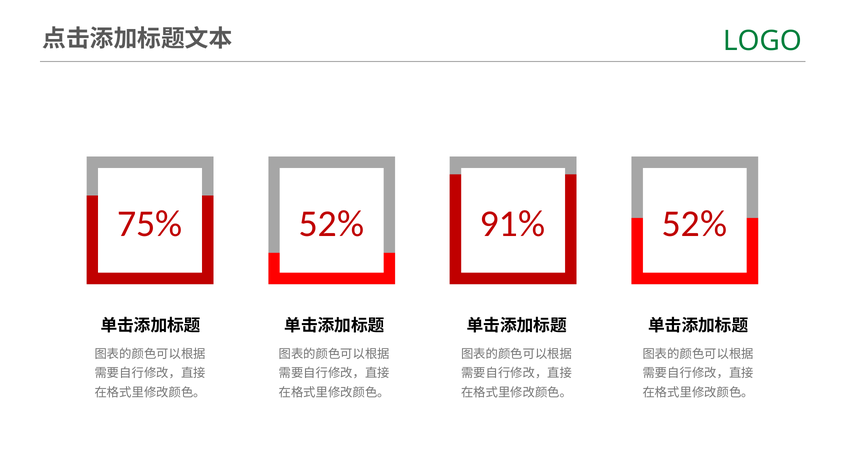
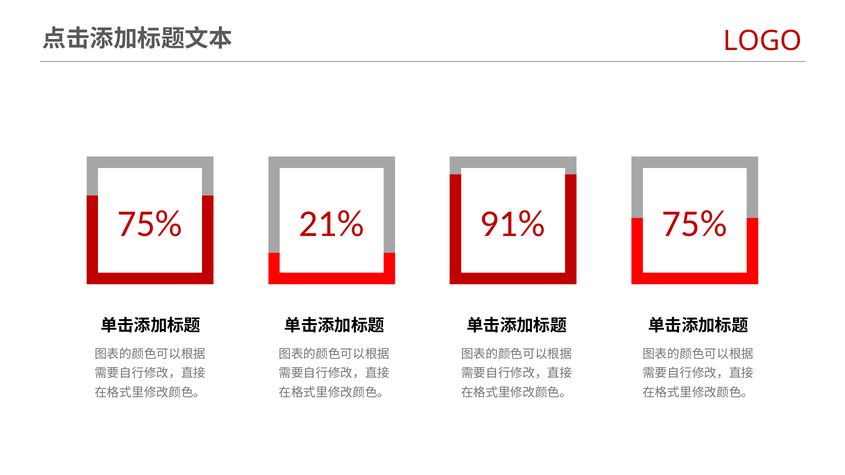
LOGO colour: green -> red (762, 41)
75% 52%: 52% -> 21% (331, 224)
91% 52%: 52% -> 75% (695, 224)
